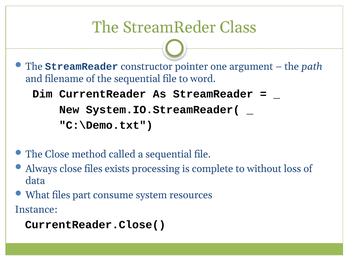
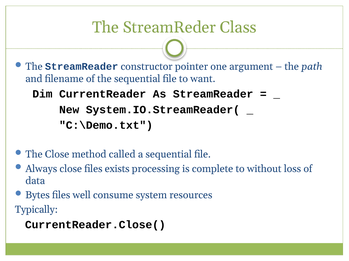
word: word -> want (203, 79)
What: What -> Bytes (38, 196)
part: part -> well (82, 196)
Instance: Instance -> Typically (36, 210)
